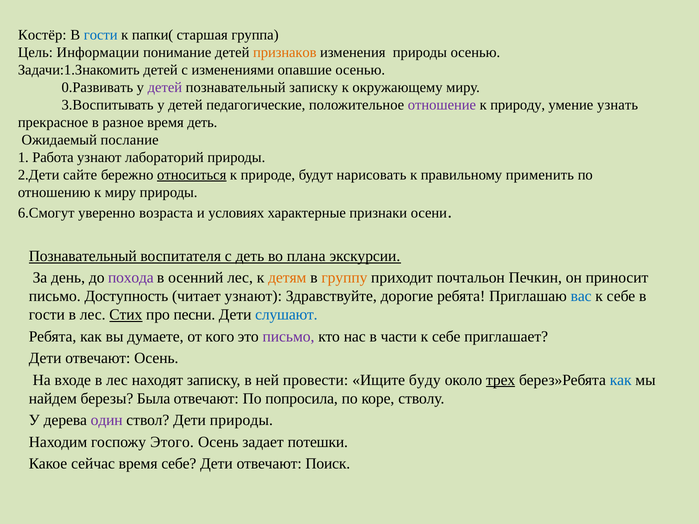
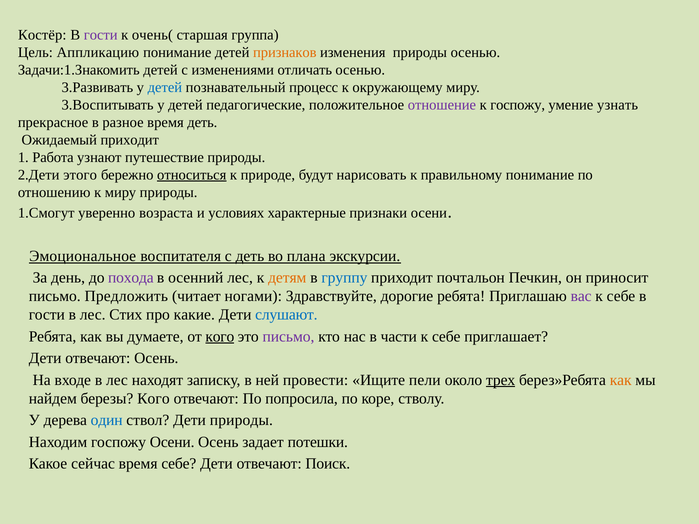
гости colour: blue -> purple (101, 35)
папки(: папки( -> очень( (152, 35)
Информации: Информации -> Аппликацию (98, 53)
опавшие: опавшие -> отличать (305, 70)
0.Развивать: 0.Развивать -> 3.Развивать (97, 88)
детей colour: purple -> blue (165, 88)
познавательный записку: записку -> процесс (314, 88)
к природу: природу -> госпожу (518, 105)
Ожидаемый послание: послание -> приходит (130, 140)
лабораторий: лабораторий -> путешествие (164, 158)
сайте: сайте -> этого (80, 175)
правильному применить: применить -> понимание (540, 175)
6.Смогут: 6.Смогут -> 1.Смогут (46, 213)
Познавательный: Познавательный -> Эмоциональное (83, 256)
группу colour: orange -> blue (344, 278)
Доступность: Доступность -> Предложить (126, 296)
читает узнают: узнают -> ногами (253, 296)
вас colour: blue -> purple (581, 296)
Стих underline: present -> none (126, 315)
песни: песни -> какие (194, 315)
кого underline: none -> present (220, 337)
буду: буду -> пели (425, 380)
как colour: blue -> orange (621, 380)
березы Была: Была -> Кого (153, 399)
один colour: purple -> blue (107, 420)
госпожу Этого: Этого -> Осени (172, 442)
